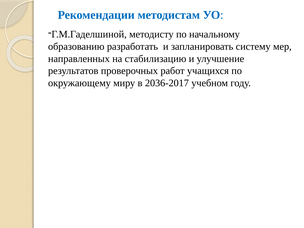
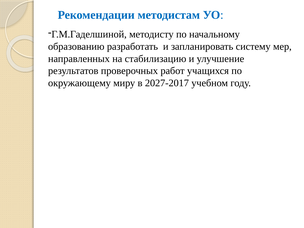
2036-2017: 2036-2017 -> 2027-2017 (167, 83)
